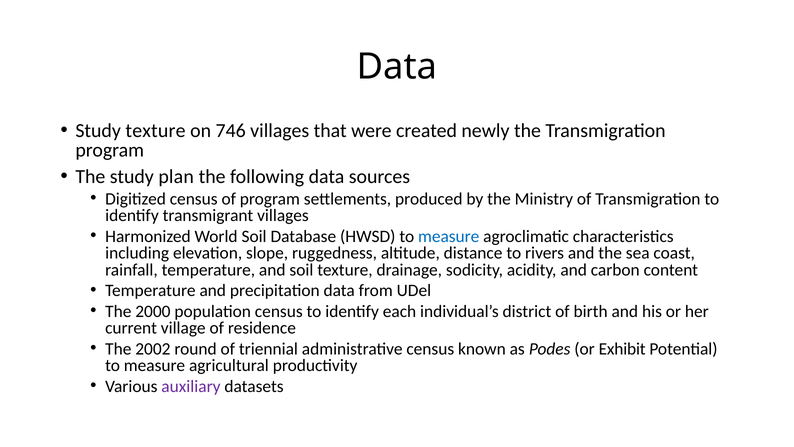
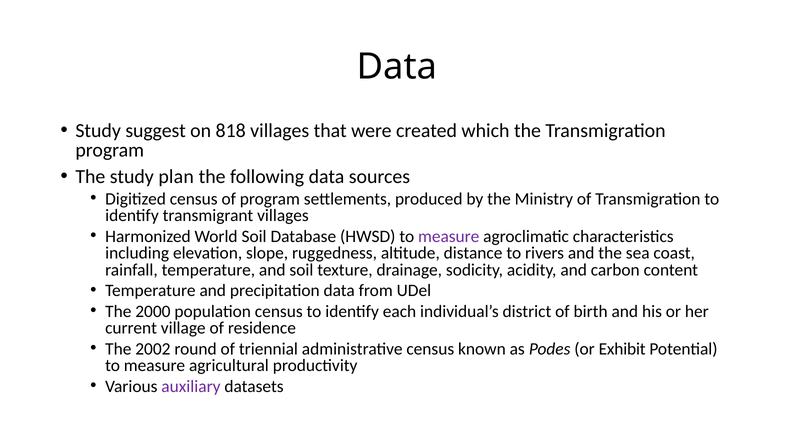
Study texture: texture -> suggest (156, 131)
746: 746 -> 818 (231, 131)
newly: newly -> which (485, 131)
measure colour: blue -> purple (449, 236)
